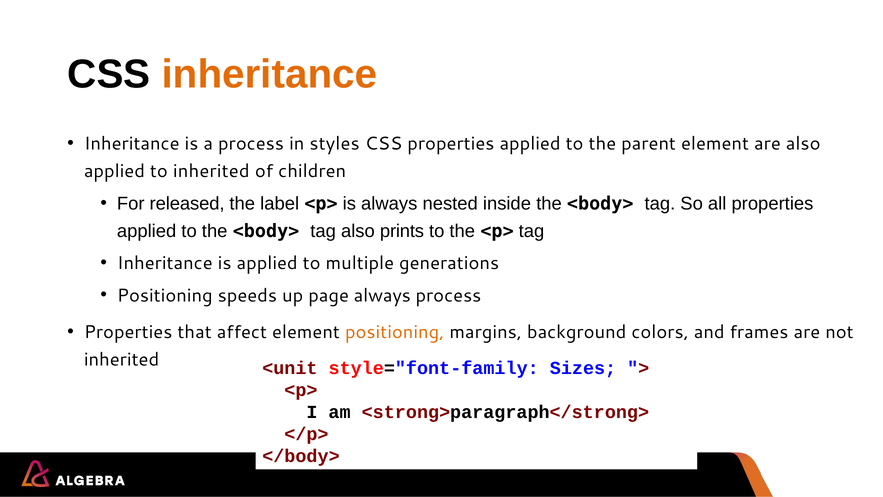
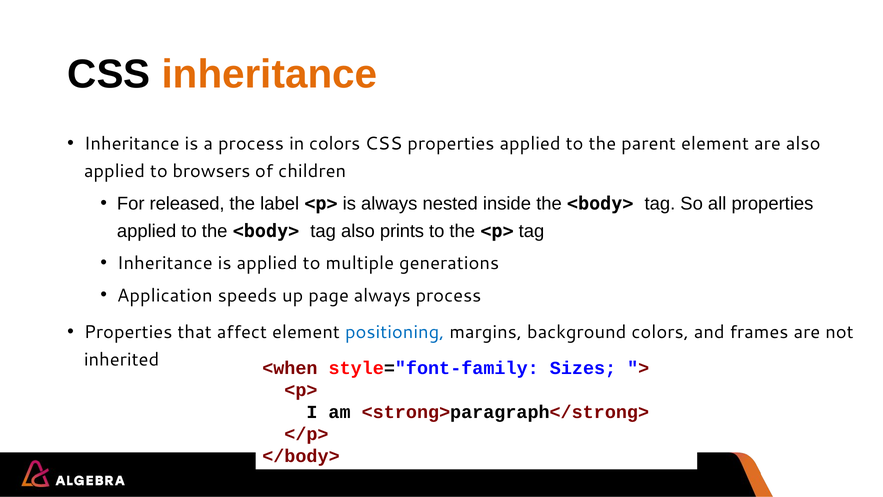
in styles: styles -> colors (335, 144)
to inherited: inherited -> browsers (211, 171)
Positioning: Positioning -> Application (165, 295)
positioning colour: orange -> blue (395, 332)
<unit: <unit -> <when (290, 368)
